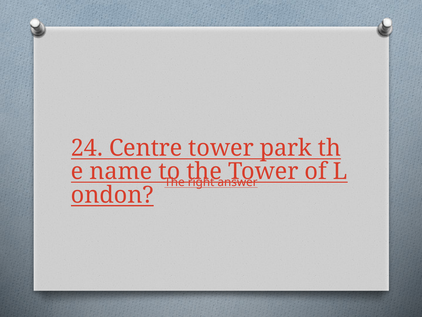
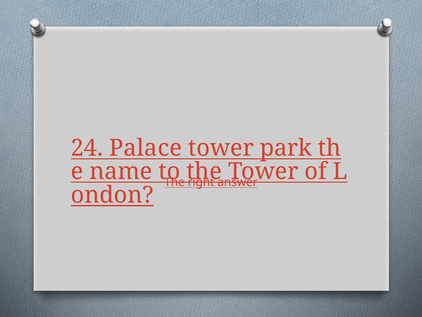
Centre: Centre -> Palace (146, 148)
